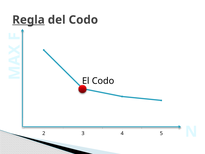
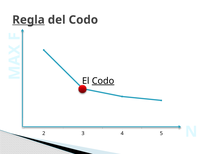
Codo underline: none -> present (103, 81)
